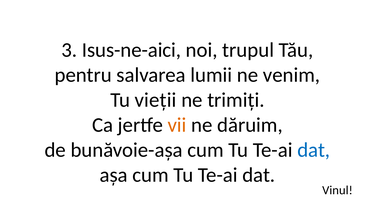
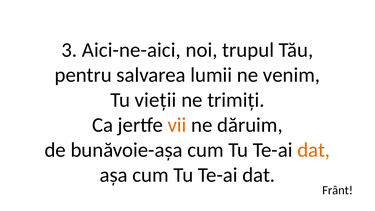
Isus-ne-aici: Isus-ne-aici -> Aici-ne-aici (131, 50)
dat colour: blue -> orange (314, 150)
Vinul: Vinul -> Frânt (338, 190)
